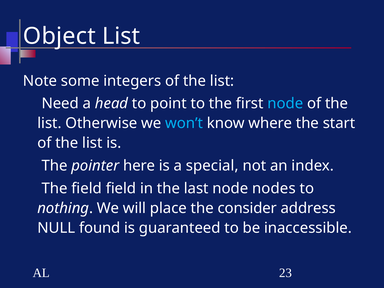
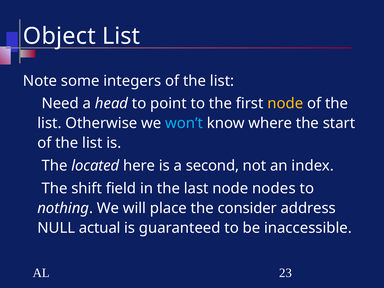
node colour: light blue -> yellow (285, 104)
pointer: pointer -> located (95, 166)
special: special -> second (212, 166)
The field: field -> shift (87, 188)
found: found -> actual (100, 228)
